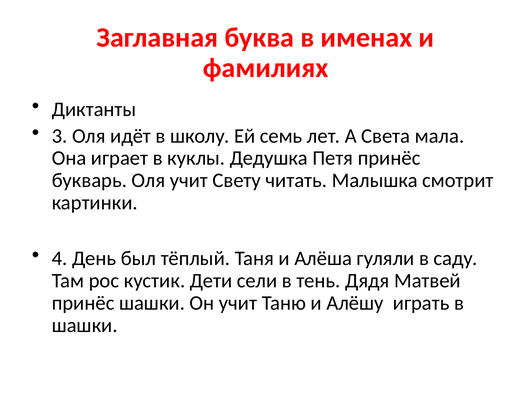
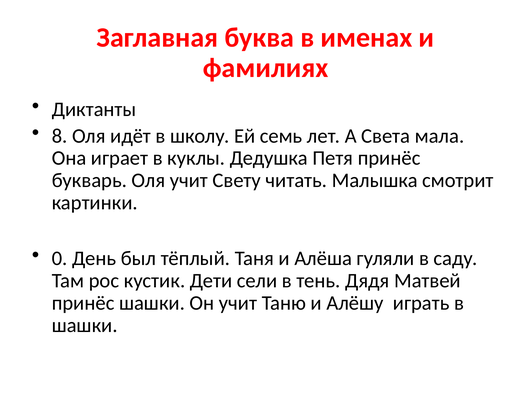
3: 3 -> 8 (60, 136)
4: 4 -> 0 (60, 258)
